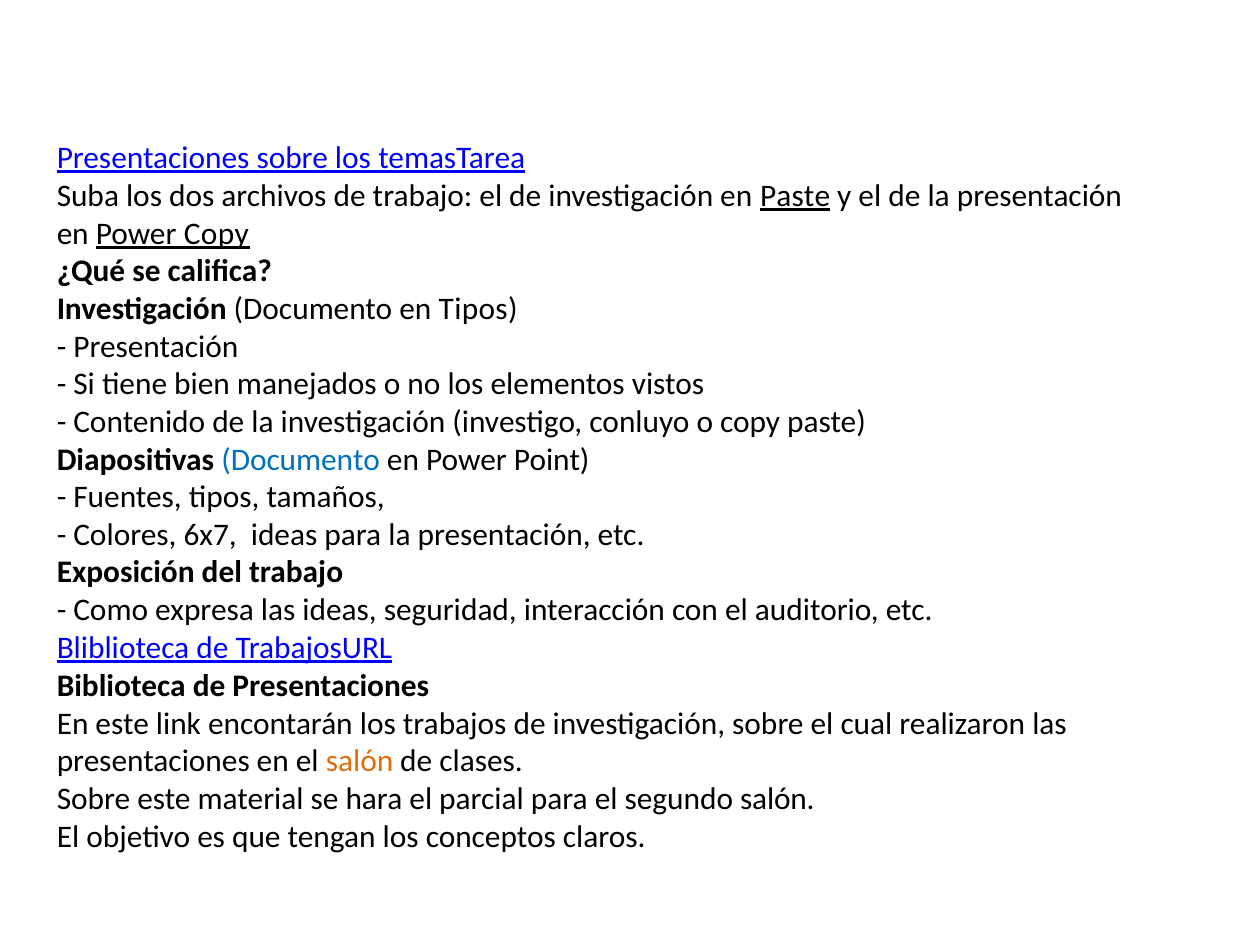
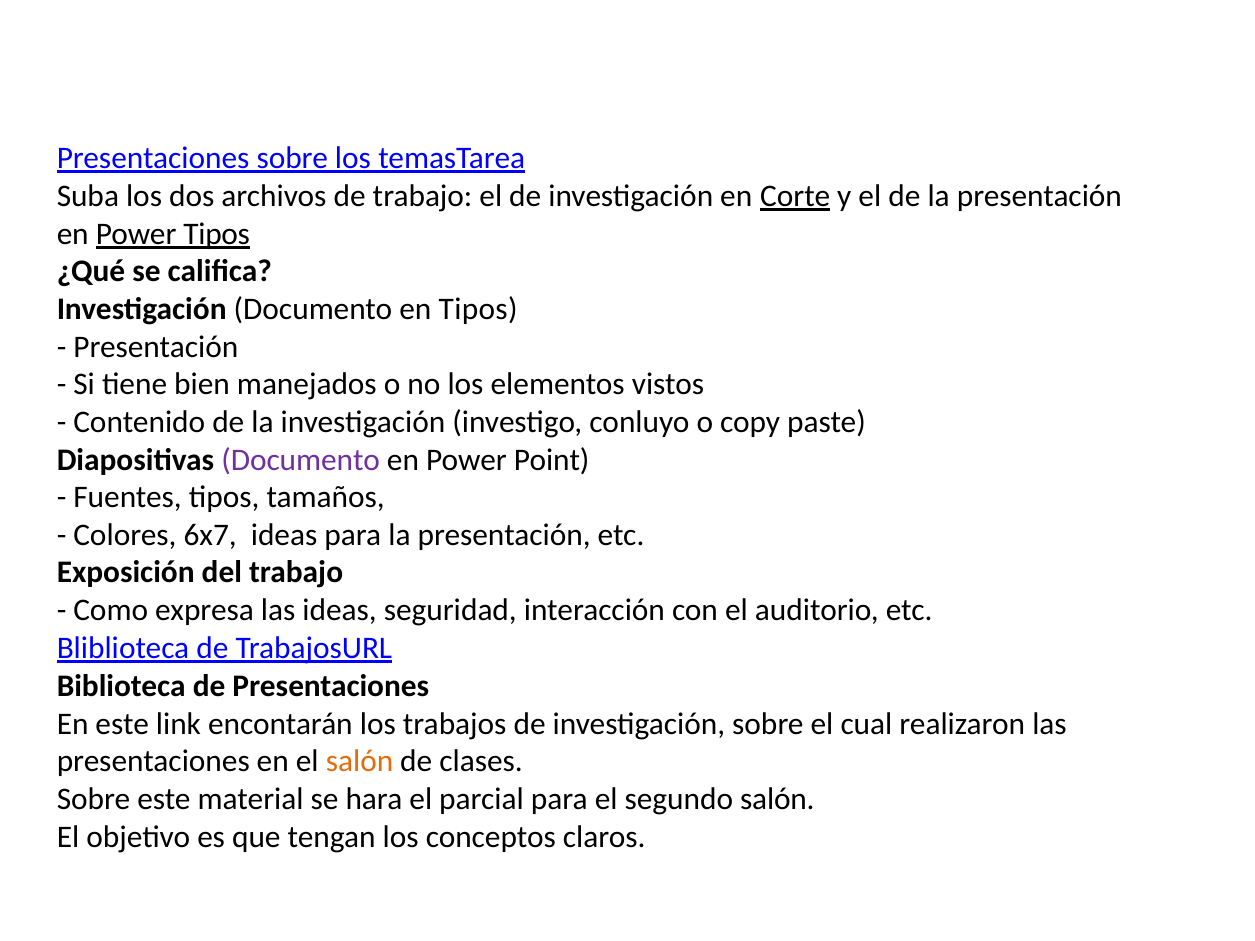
en Paste: Paste -> Corte (795, 196)
Power Copy: Copy -> Tipos (217, 234)
Documento colour: blue -> purple (301, 460)
